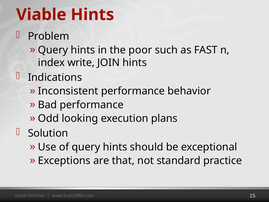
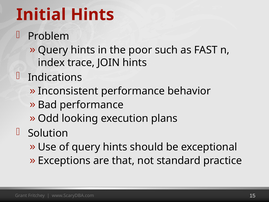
Viable: Viable -> Initial (41, 15)
write: write -> trace (81, 63)
